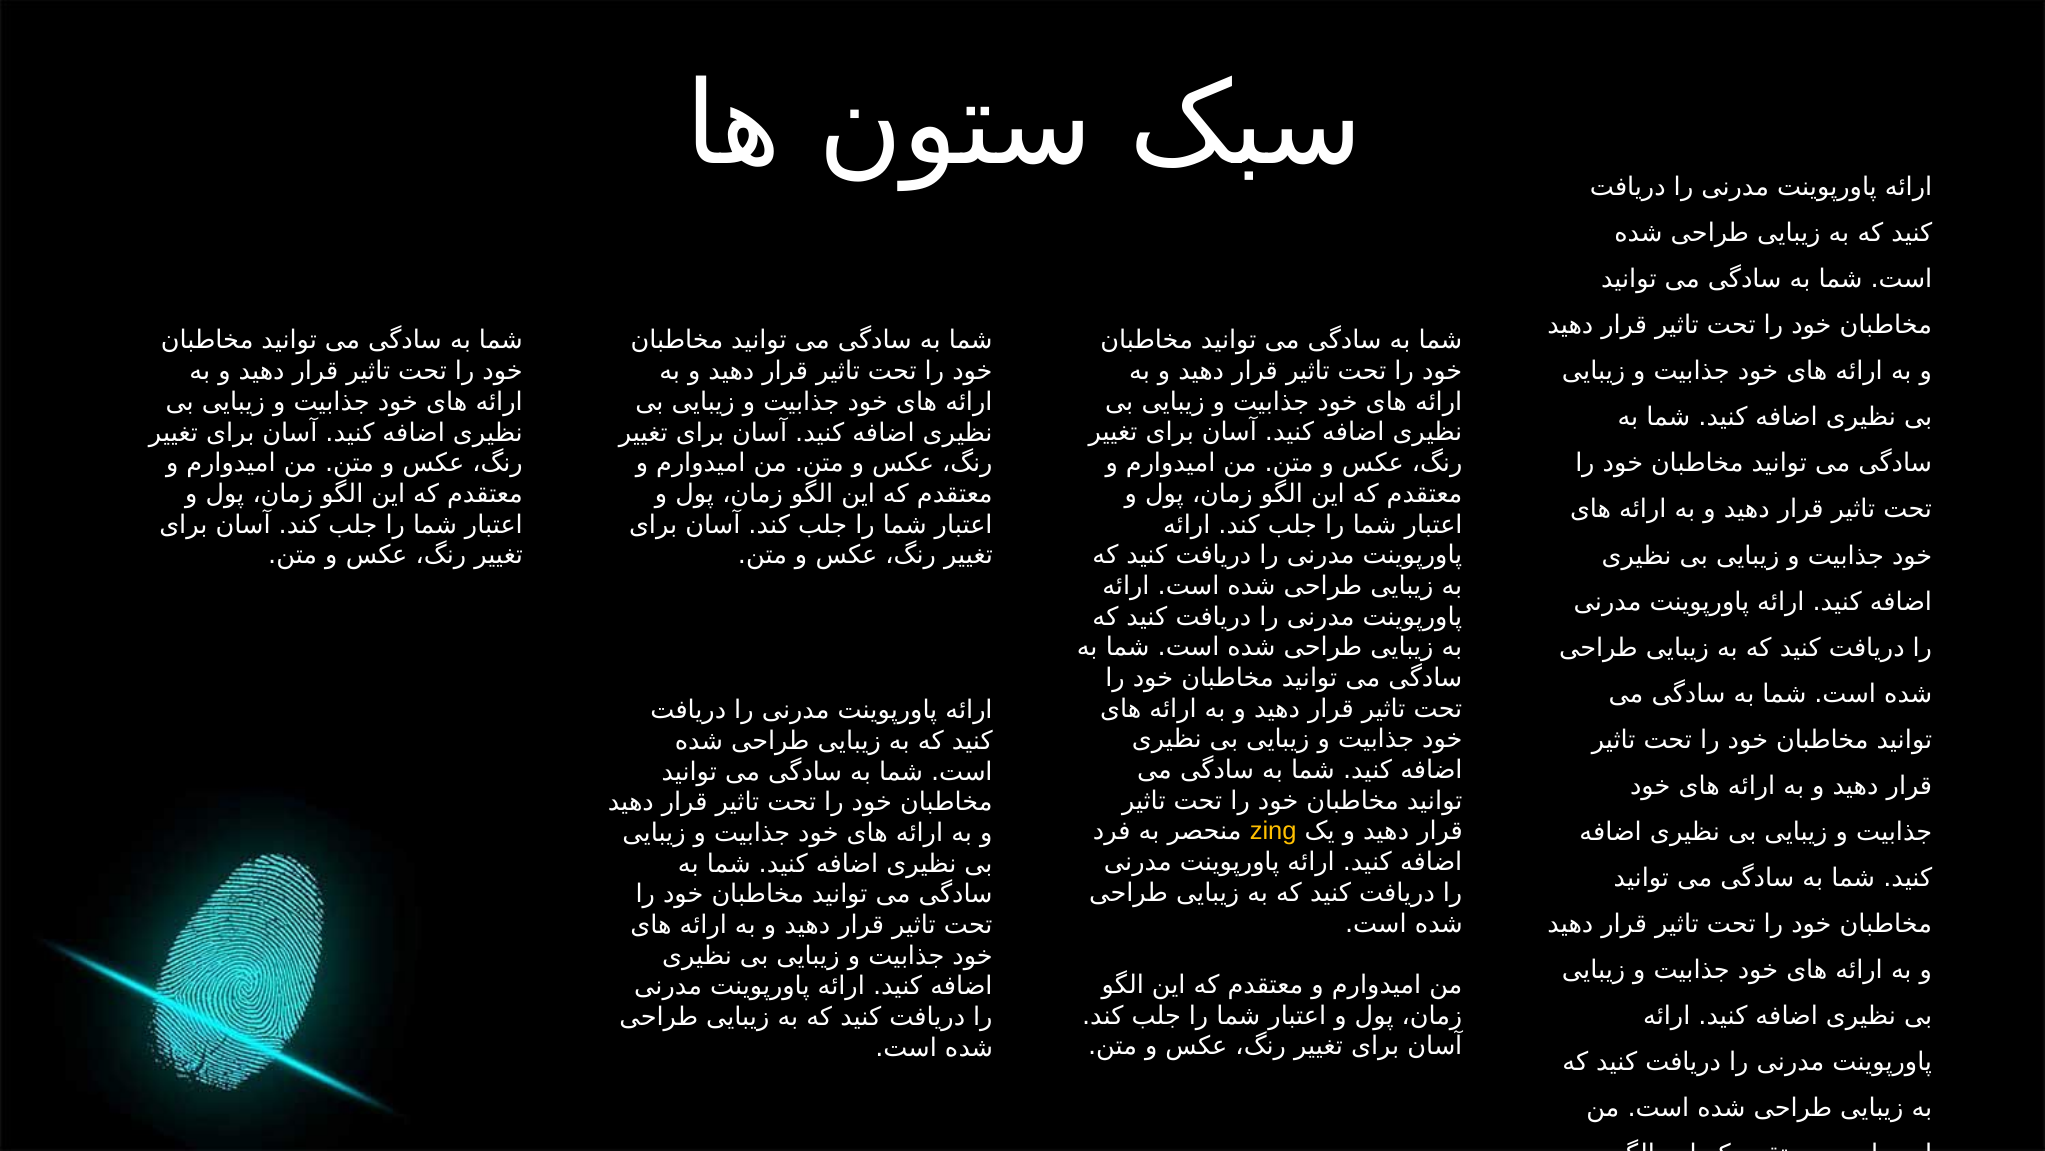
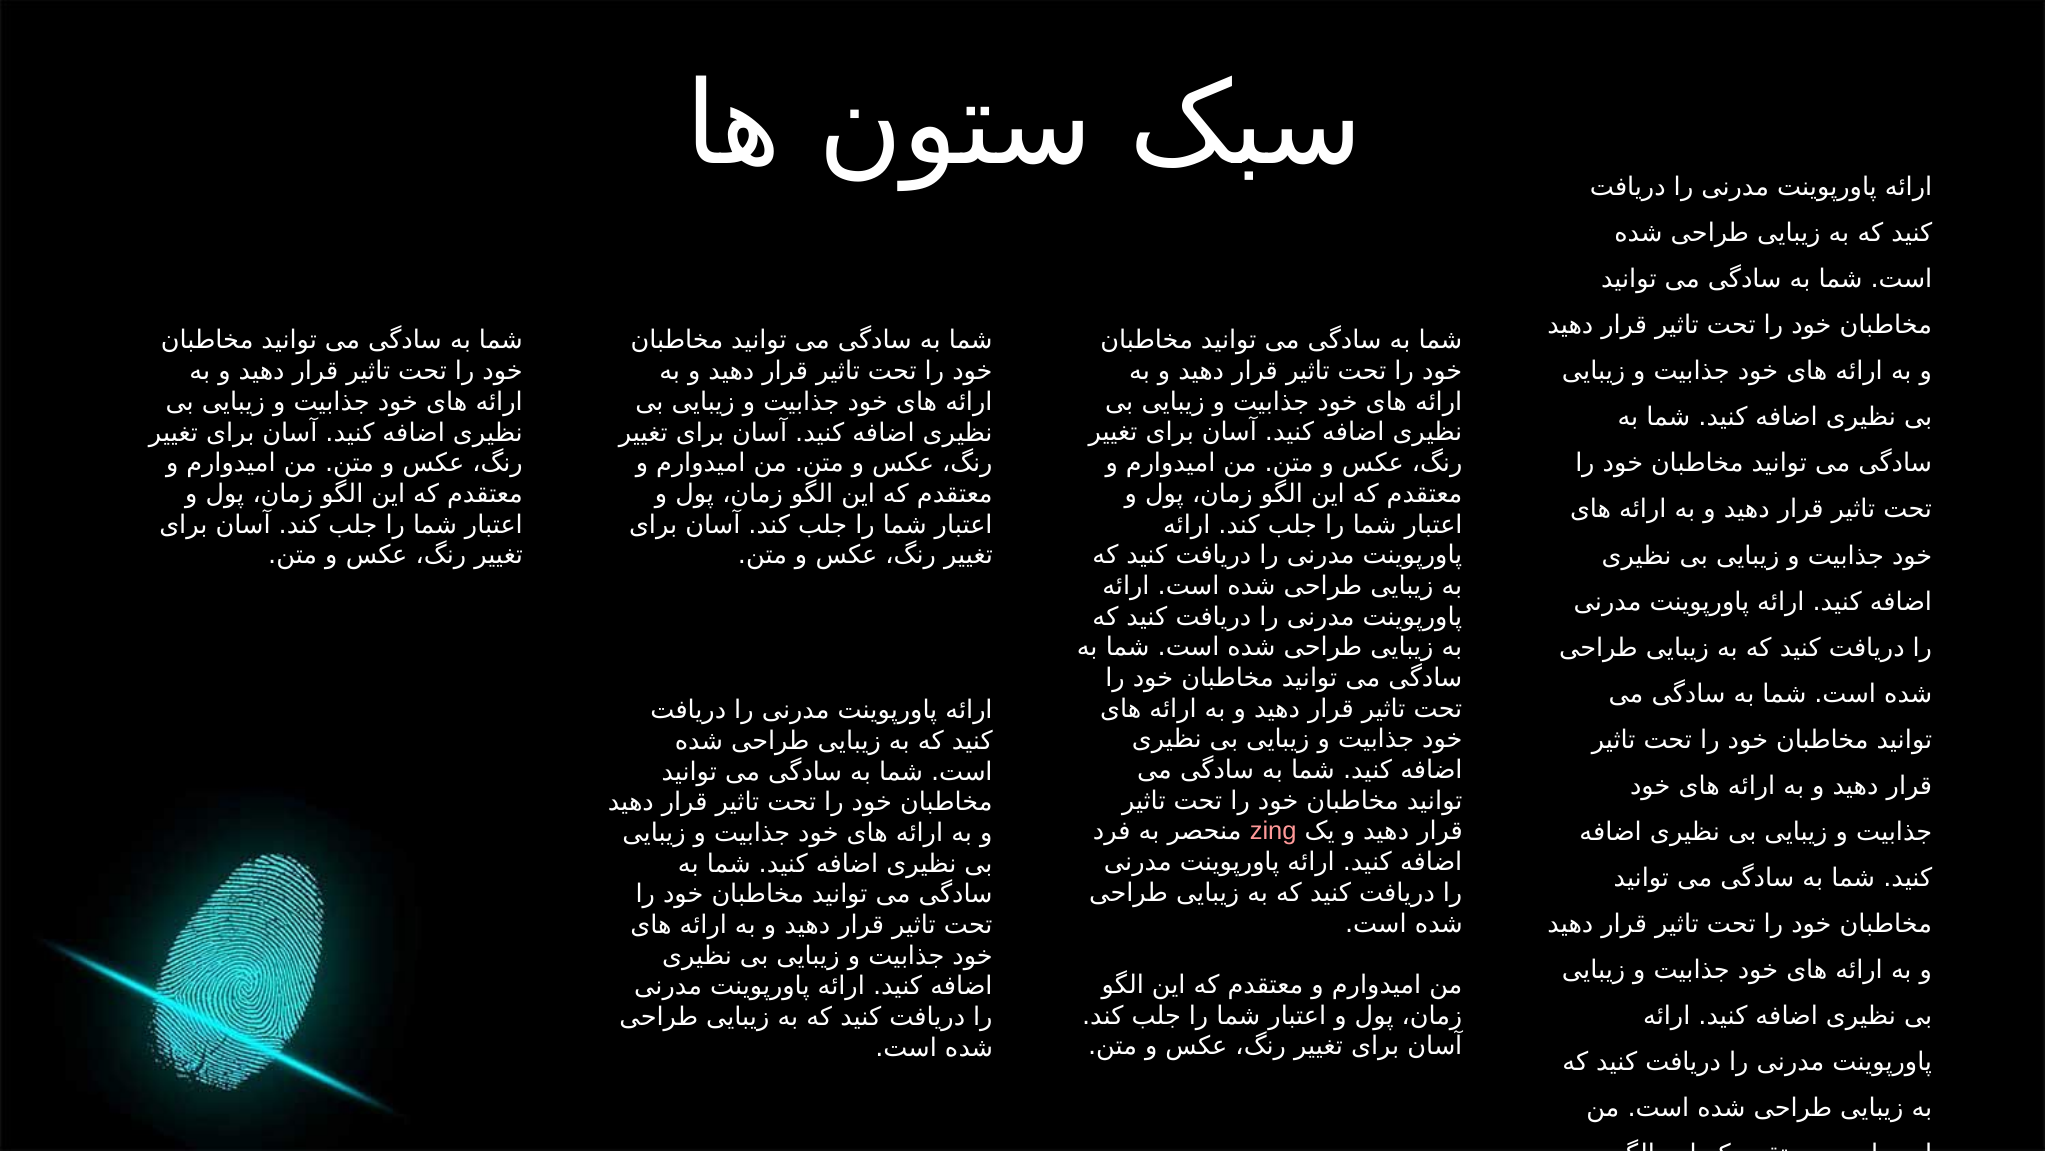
zing colour: yellow -> pink (1273, 831)
